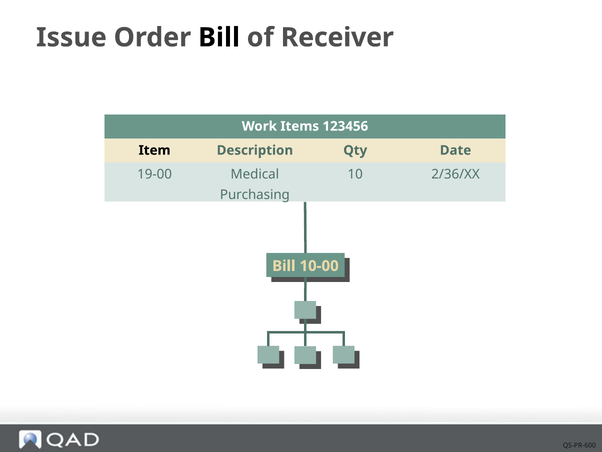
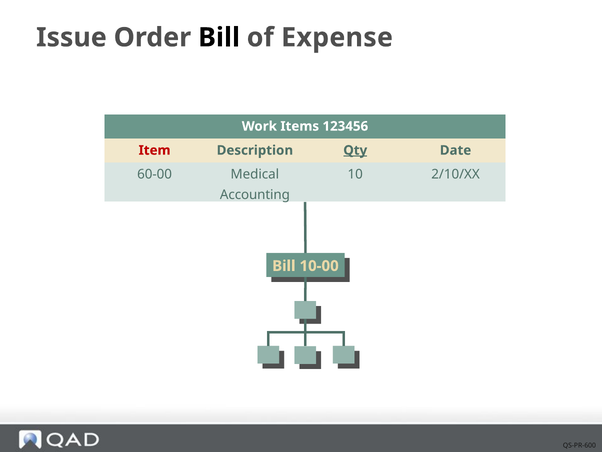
Receiver: Receiver -> Expense (337, 37)
Item colour: black -> red (155, 150)
Qty underline: none -> present (355, 150)
19-00: 19-00 -> 60-00 (155, 174)
2/36/XX: 2/36/XX -> 2/10/XX (456, 174)
Purchasing: Purchasing -> Accounting (255, 195)
